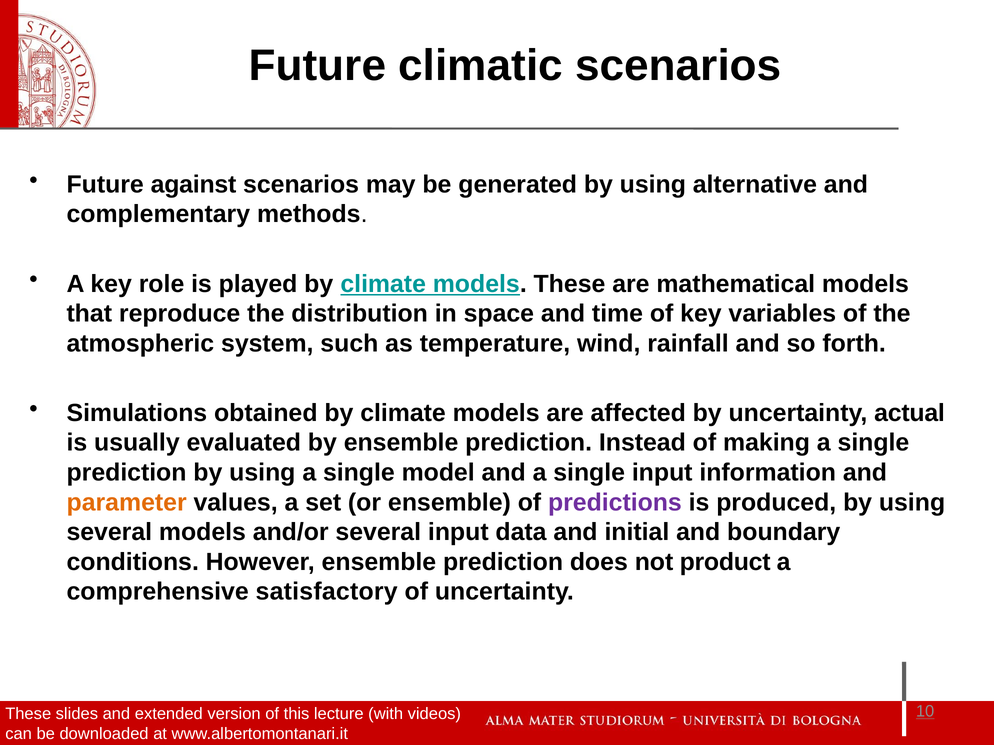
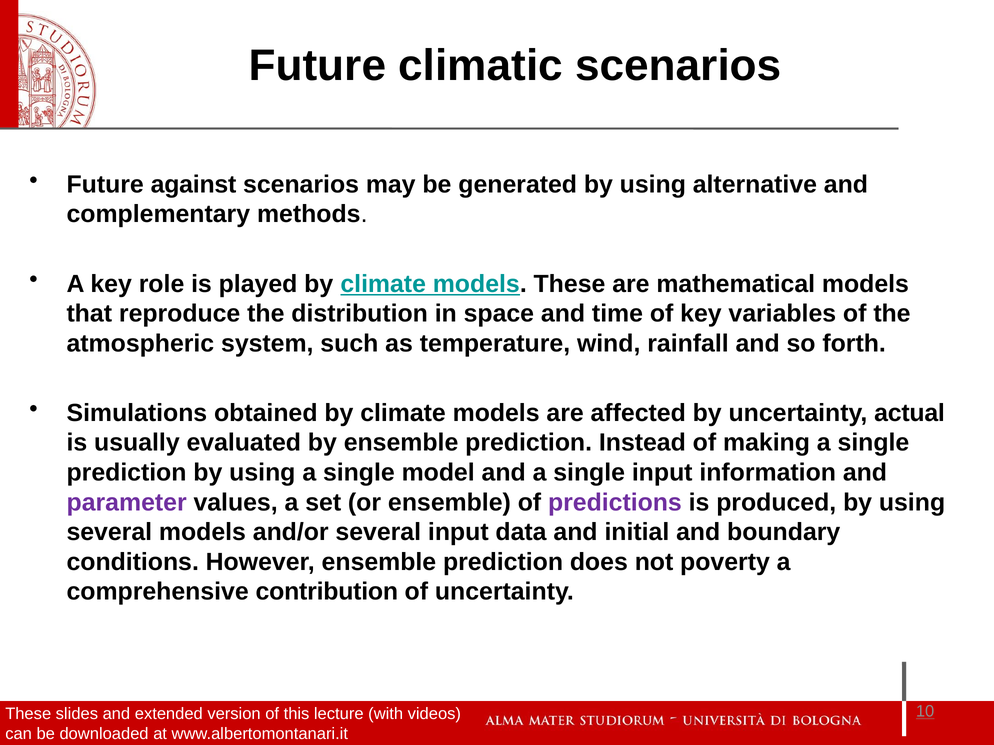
parameter colour: orange -> purple (127, 503)
product: product -> poverty (725, 562)
satisfactory: satisfactory -> contribution (327, 592)
